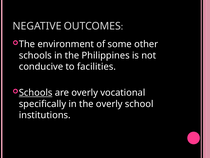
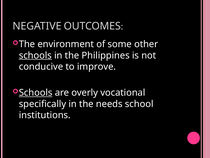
schools underline: none -> present (35, 55)
facilities: facilities -> improve (97, 66)
the overly: overly -> needs (109, 104)
